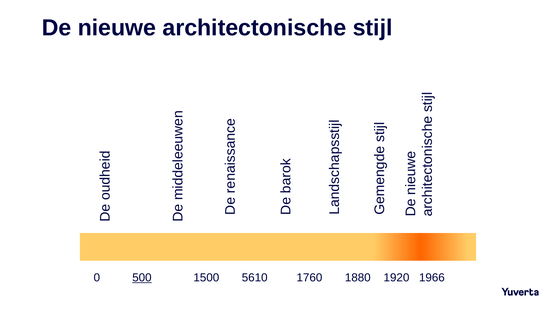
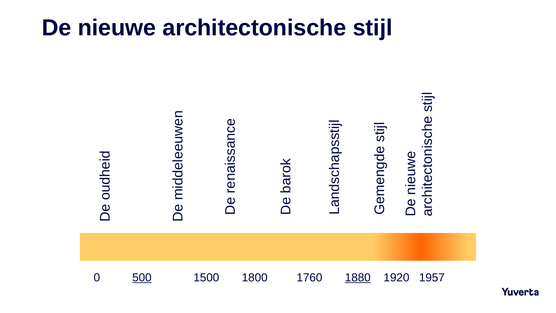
5610: 5610 -> 1800 (255, 277)
1880 underline: none -> present (358, 277)
1966: 1966 -> 1957 (432, 277)
